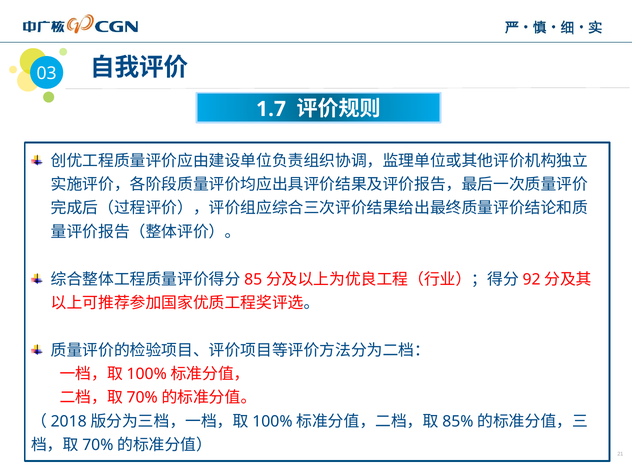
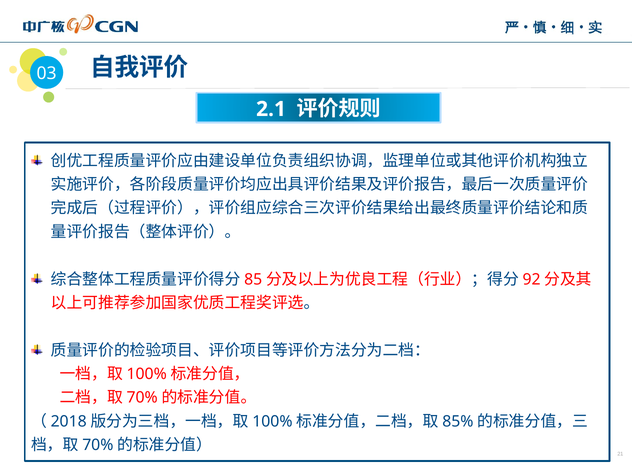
1.7: 1.7 -> 2.1 (271, 109)
